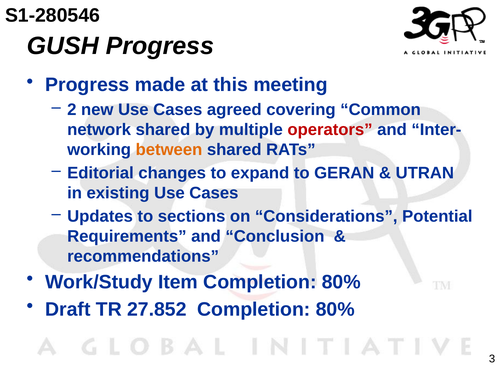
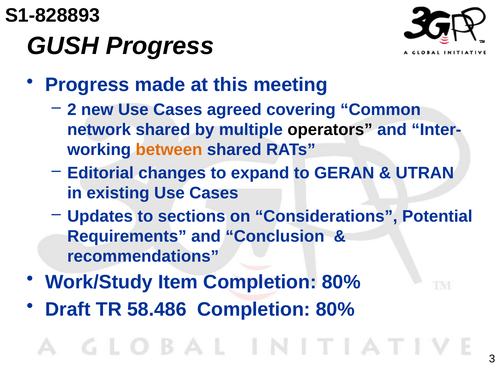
S1-280546: S1-280546 -> S1-828893 (52, 16)
operators colour: red -> black (330, 130)
27.852: 27.852 -> 58.486 (157, 309)
